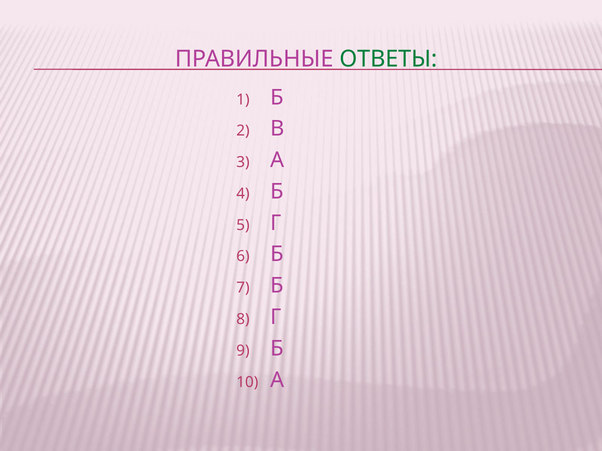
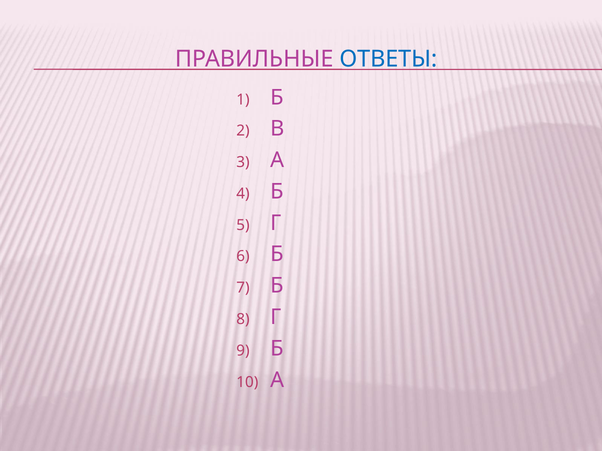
ОТВЕТЫ colour: green -> blue (388, 59)
